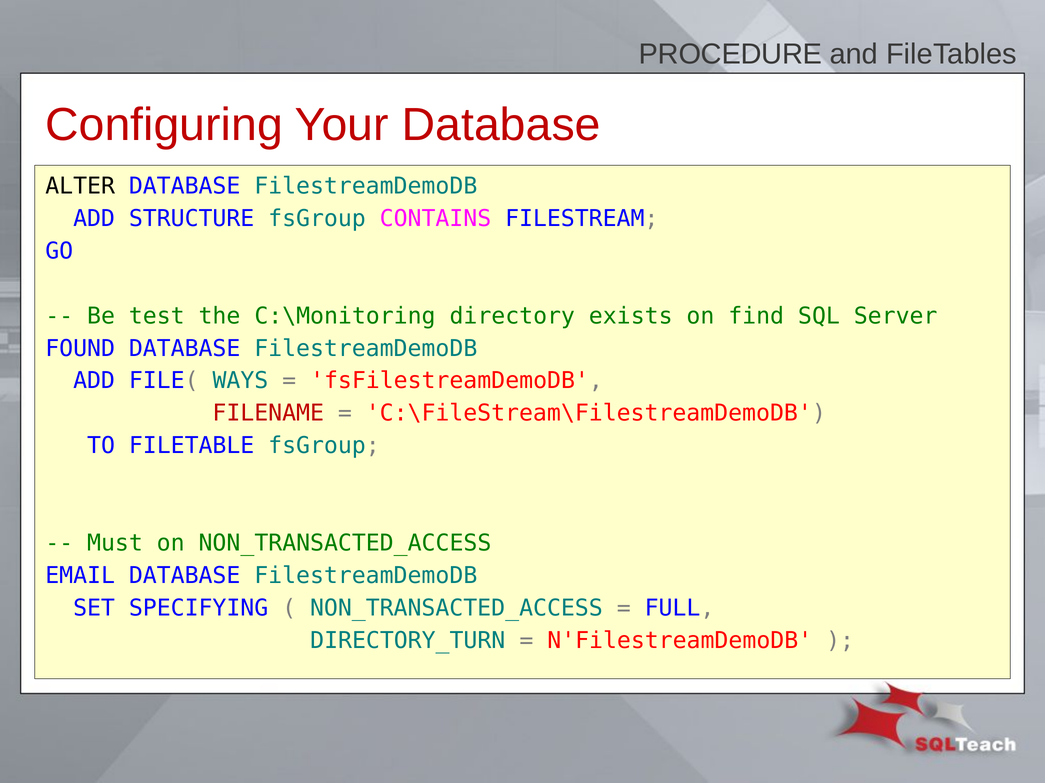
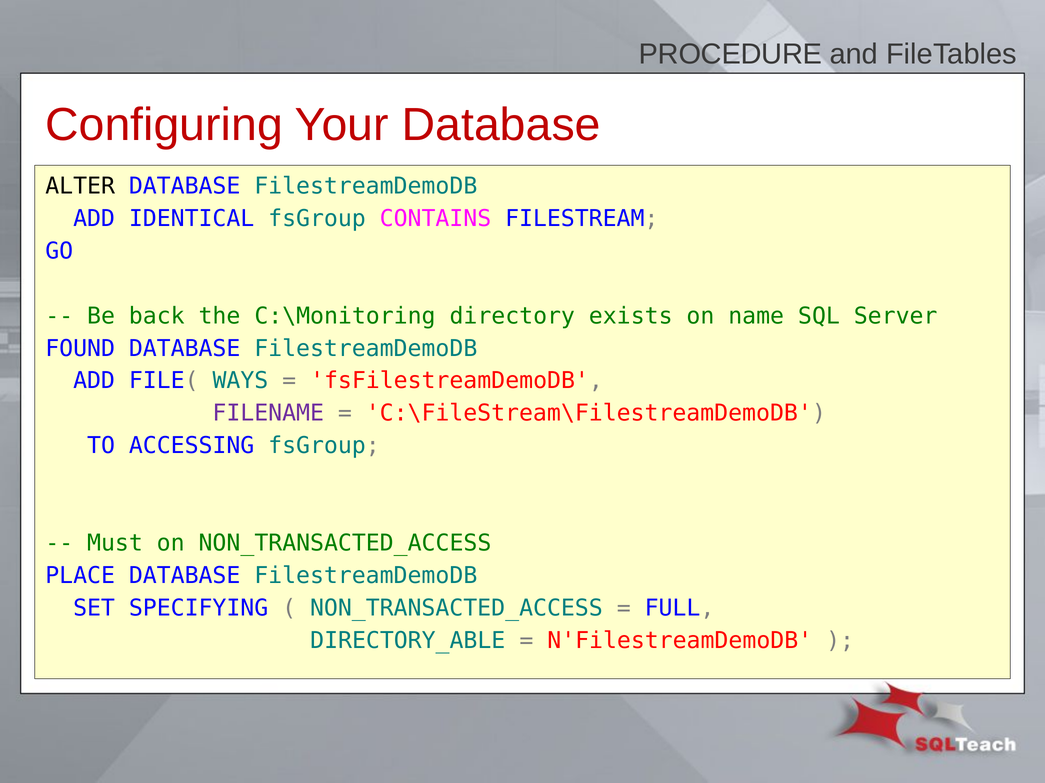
STRUCTURE: STRUCTURE -> IDENTICAL (192, 219)
test: test -> back (157, 316)
find: find -> name (756, 316)
FILENAME colour: red -> purple (268, 414)
FILETABLE: FILETABLE -> ACCESSING (192, 446)
EMAIL: EMAIL -> PLACE (80, 576)
DIRECTORY_TURN: DIRECTORY_TURN -> DIRECTORY_ABLE (408, 641)
